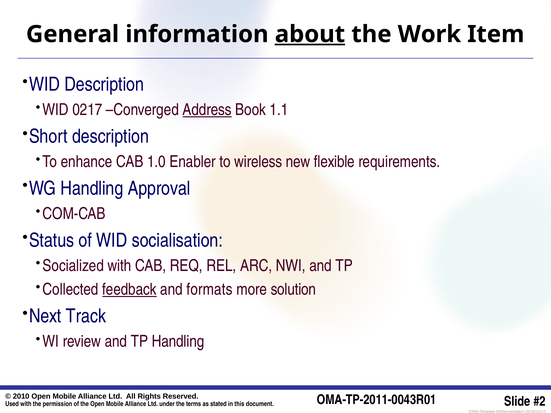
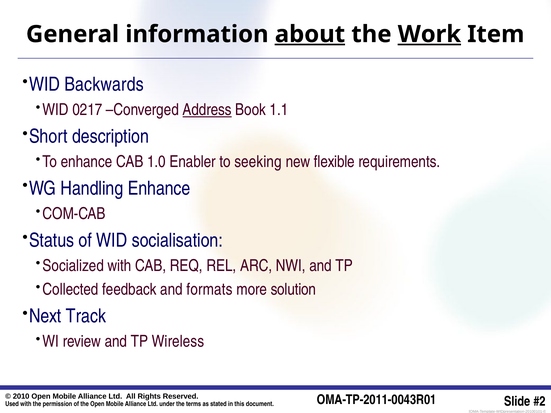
Work underline: none -> present (429, 34)
WID Description: Description -> Backwards (104, 84)
wireless: wireless -> seeking (258, 162)
Handling Approval: Approval -> Enhance (159, 188)
feedback underline: present -> none (129, 290)
TP Handling: Handling -> Wireless (178, 342)
